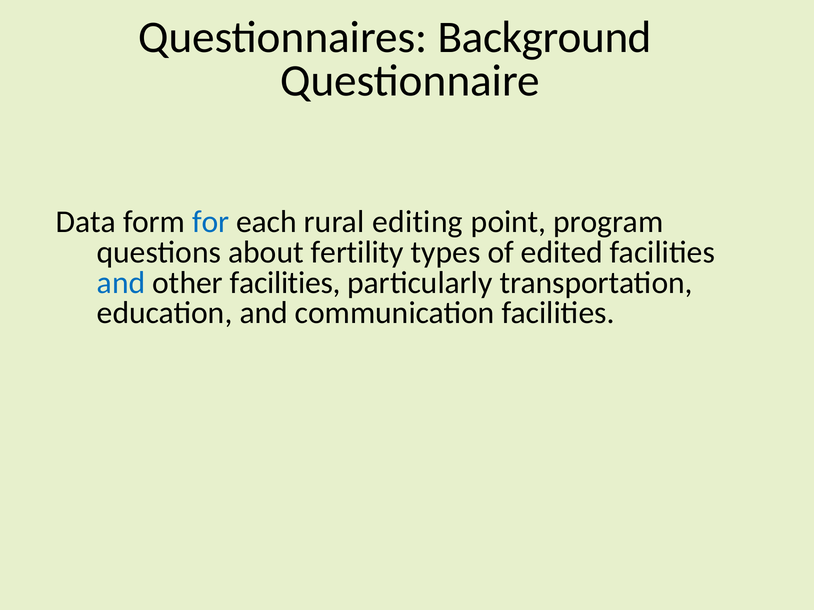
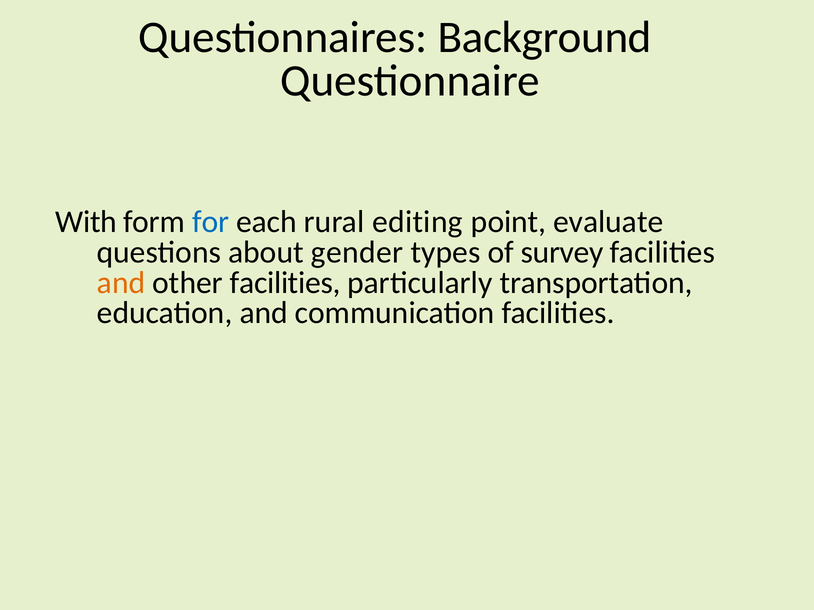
Data: Data -> With (86, 222)
program: program -> evaluate (608, 222)
fertility: fertility -> gender (357, 253)
edited: edited -> survey (562, 253)
and colour: blue -> orange (121, 283)
